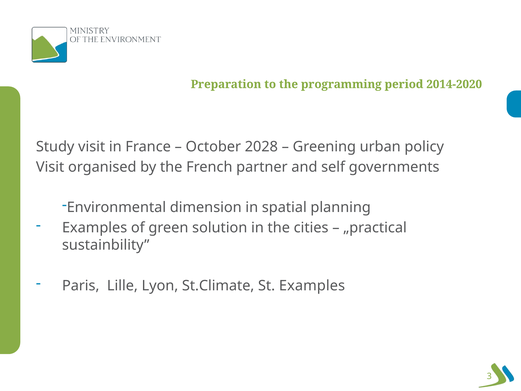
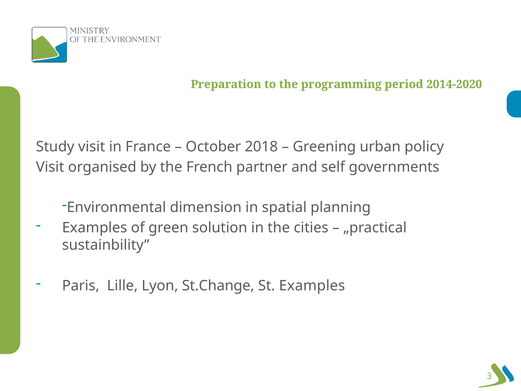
2028: 2028 -> 2018 (261, 147)
St.Climate: St.Climate -> St.Change (218, 286)
